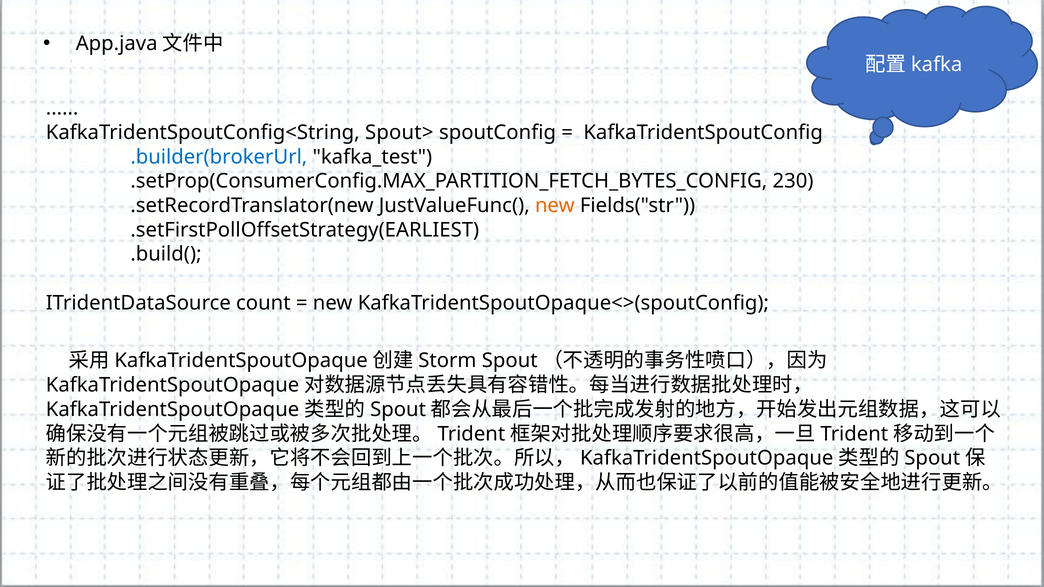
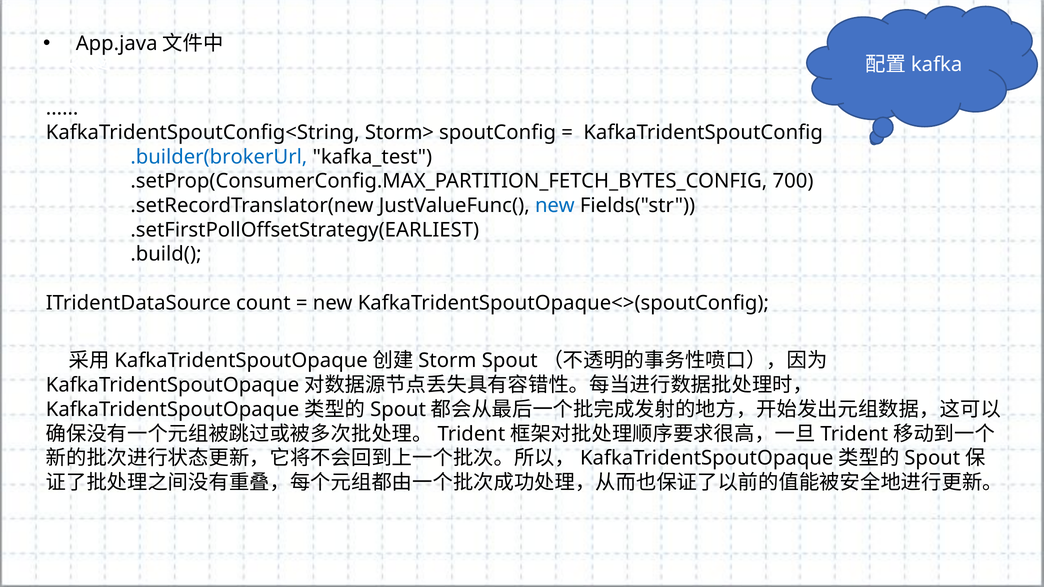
Spout>: Spout> -> Storm> (399, 133)
230: 230 -> 700 (793, 181)
new colour: orange -> blue (555, 206)
